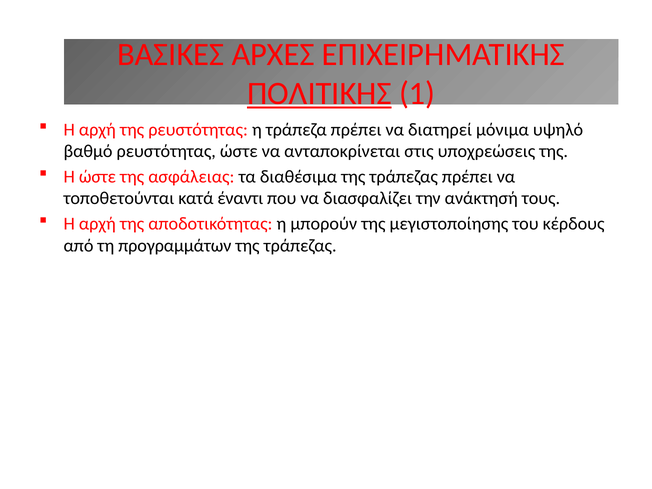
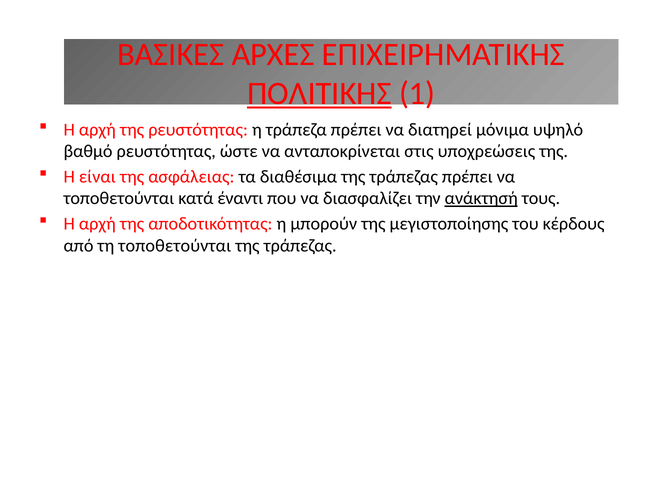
Η ώστε: ώστε -> είναι (97, 177)
ανάκτησή underline: none -> present (481, 198)
τη προγραμμάτων: προγραμμάτων -> τοποθετούνται (175, 246)
